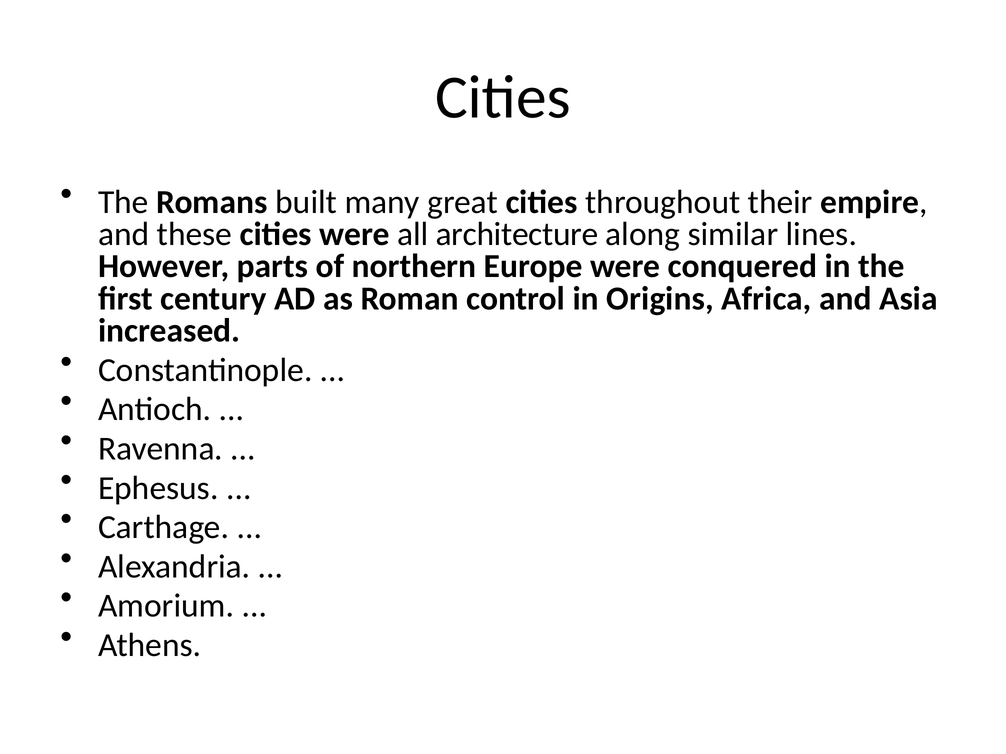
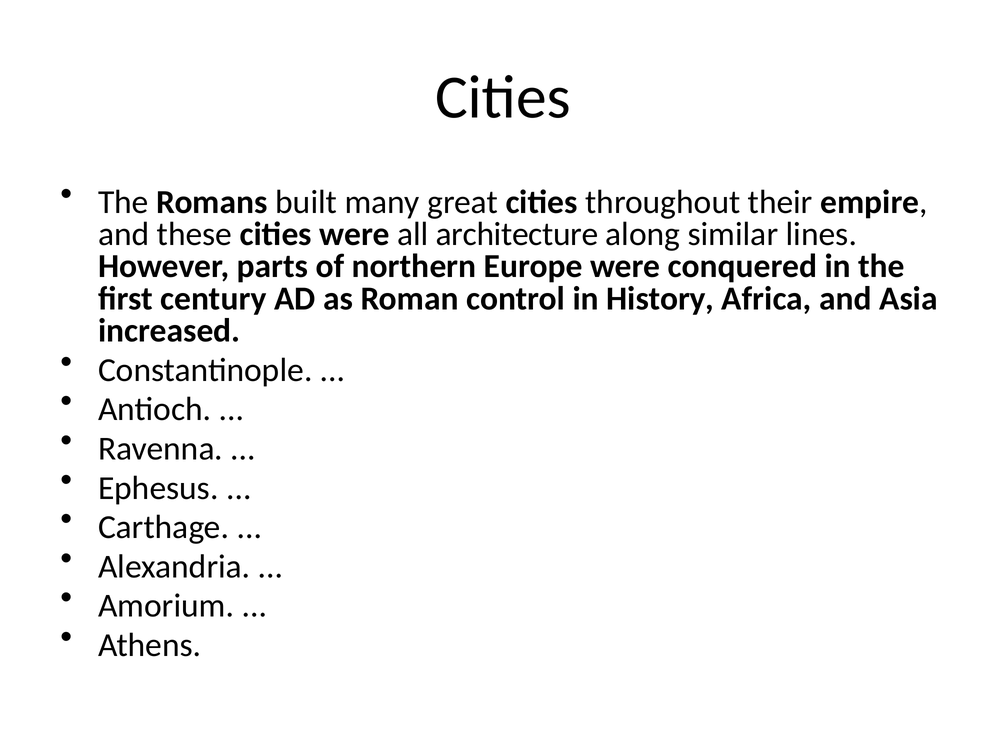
Origins: Origins -> History (660, 299)
